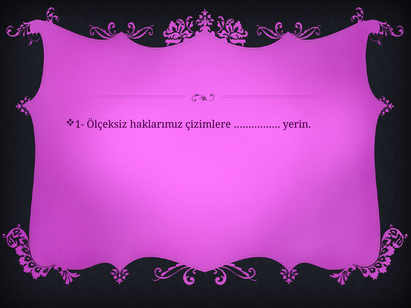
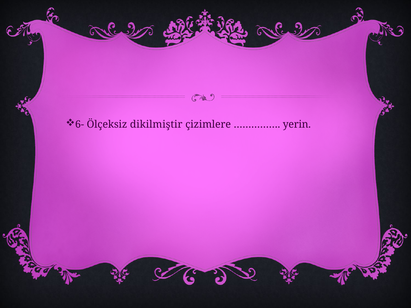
1-: 1- -> 6- (80, 125)
haklarımız: haklarımız -> dikilmiştir (156, 125)
